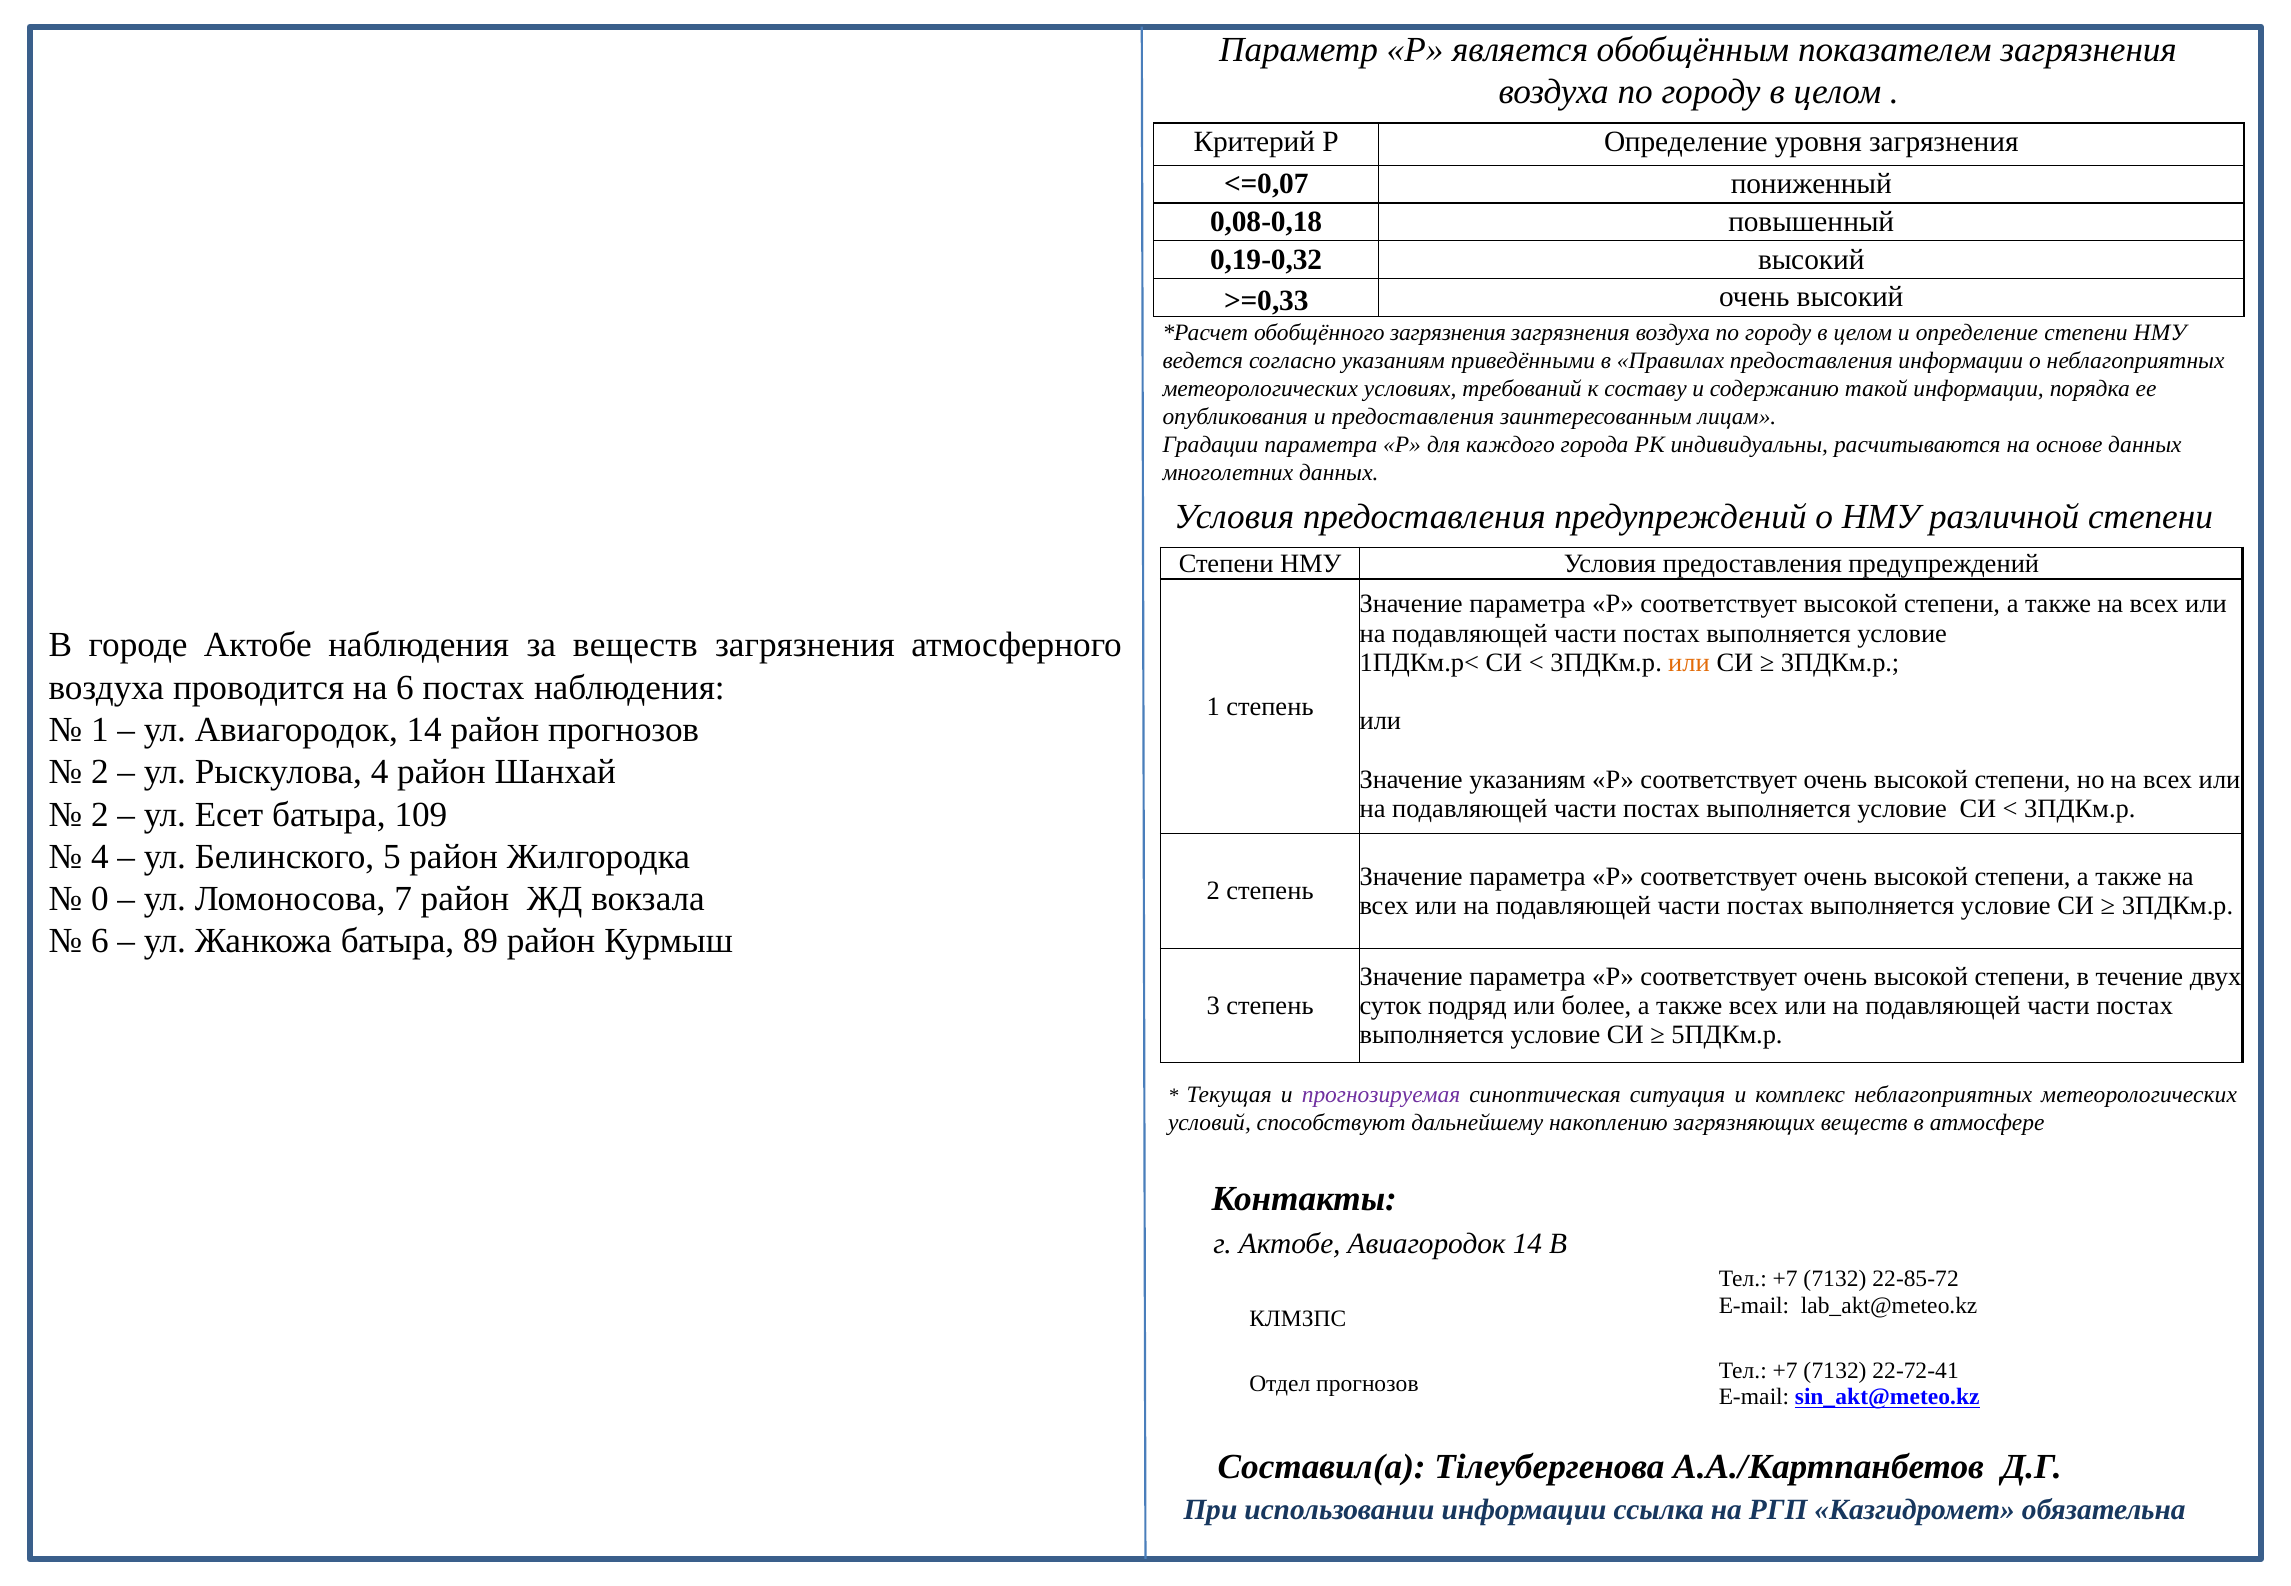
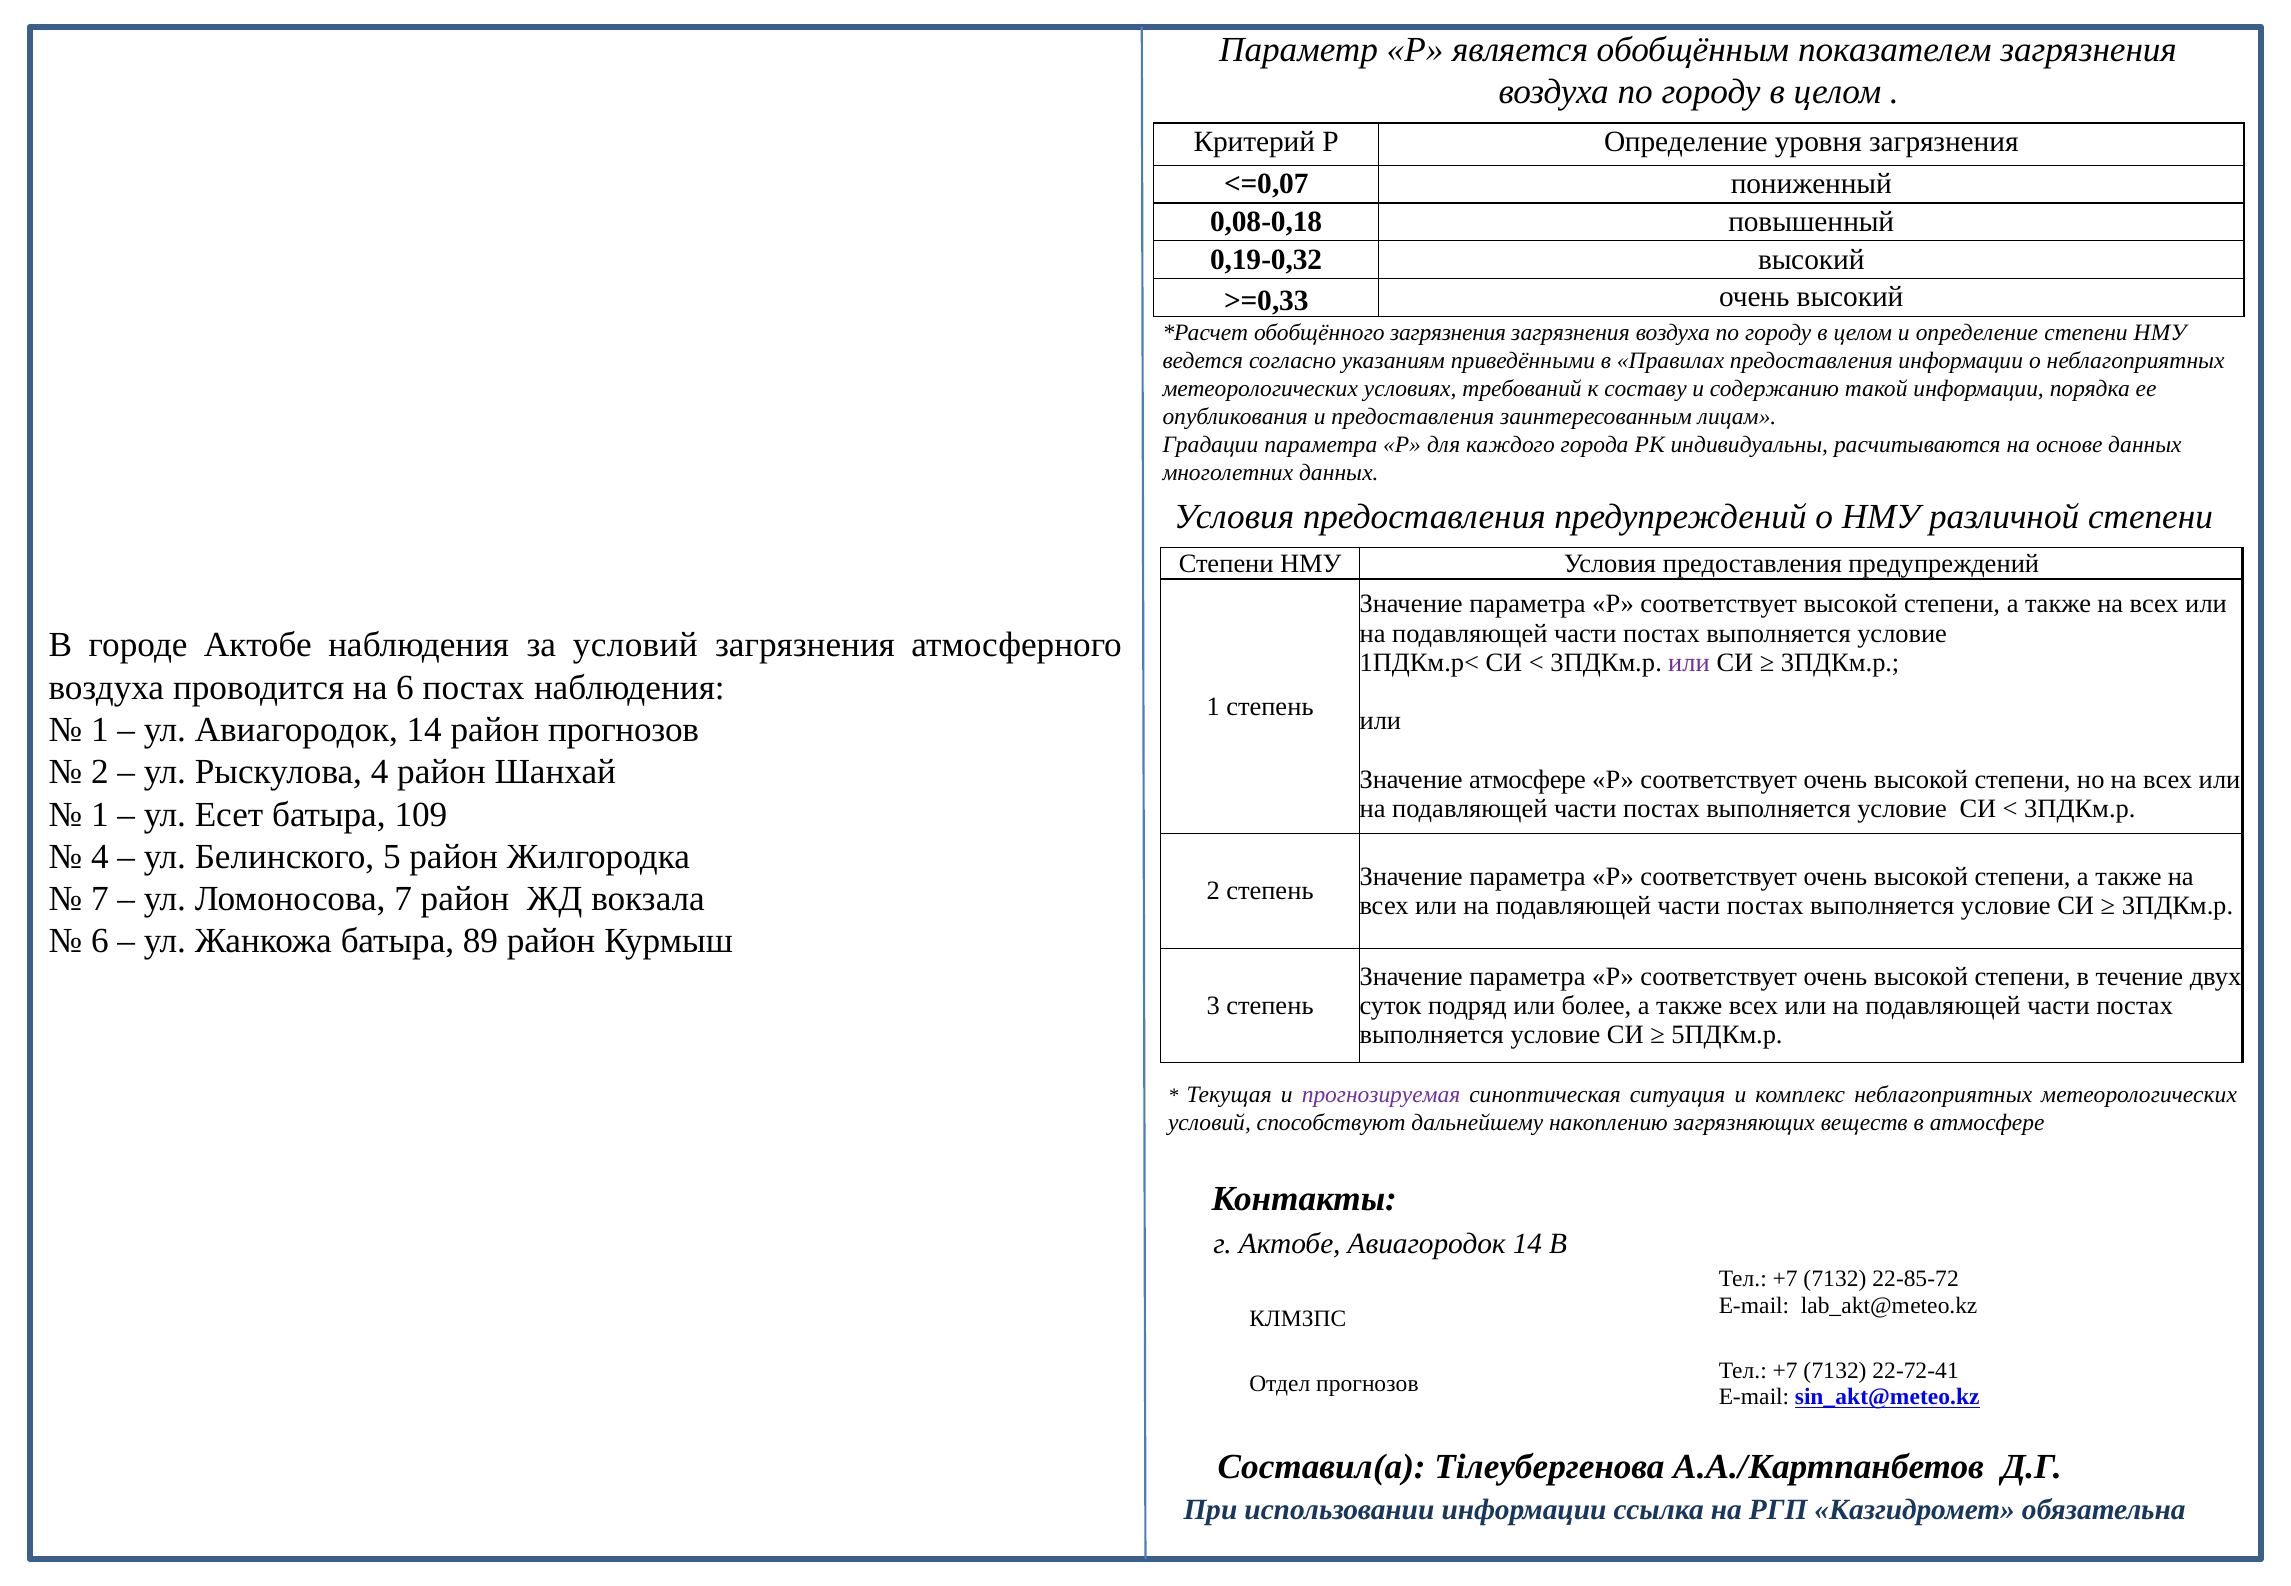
за веществ: веществ -> условий (635, 645)
или colour: orange -> purple (1689, 663)
Значение указаниям: указаниям -> атмосфере (1528, 780)
2: 2 -> 1 (100, 814)
0: 0 -> 7 (100, 899)
